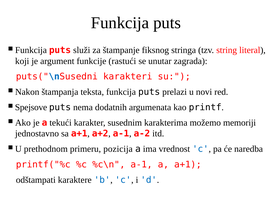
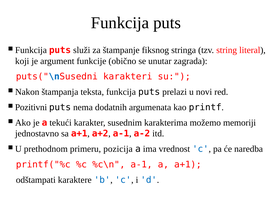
rastući: rastući -> obično (122, 61)
Spejsove: Spejsove -> Pozitivni (31, 107)
